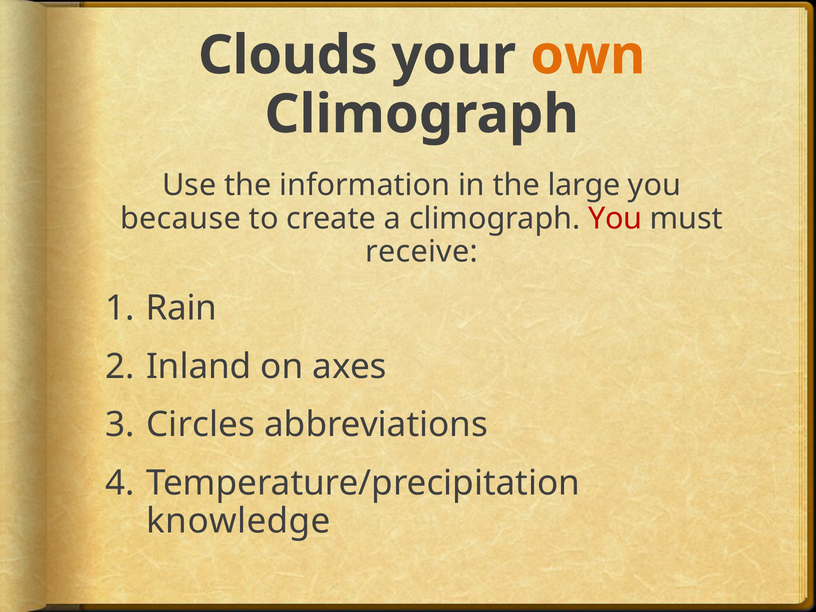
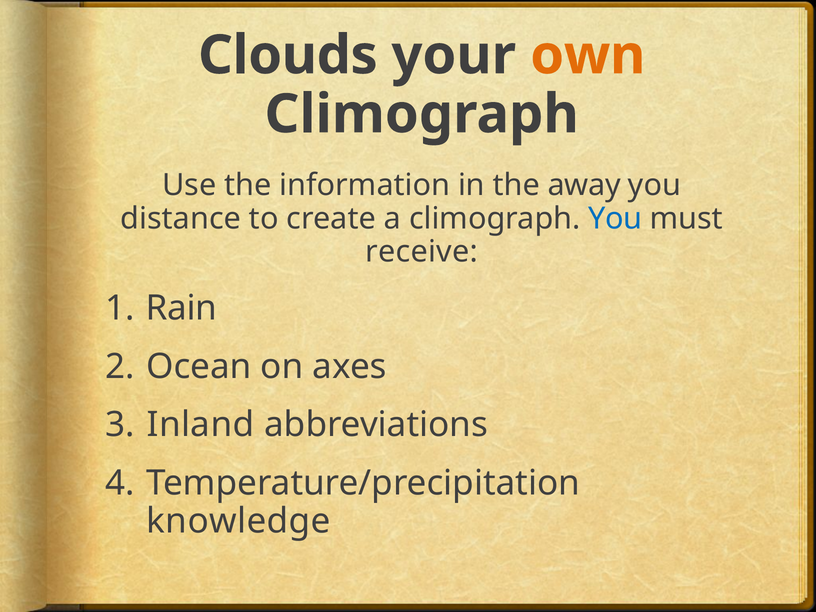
large: large -> away (584, 185)
because: because -> distance (181, 218)
You colour: red -> blue (615, 218)
Inland: Inland -> Ocean (199, 366)
Circles: Circles -> Inland (200, 425)
